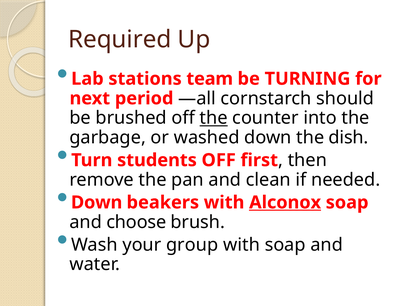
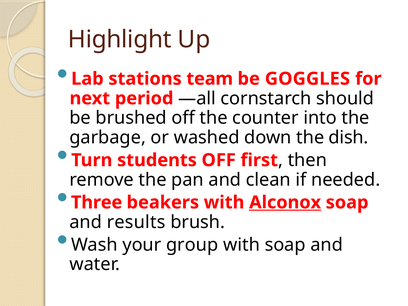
Required: Required -> Highlight (120, 39)
TURNING: TURNING -> GOGGLES (307, 79)
the underline: present -> none (214, 118)
Down: Down -> Three (97, 202)
choose: choose -> results (136, 222)
